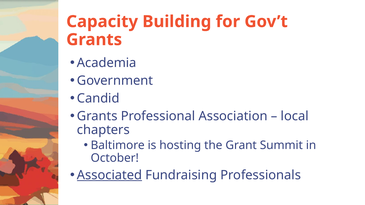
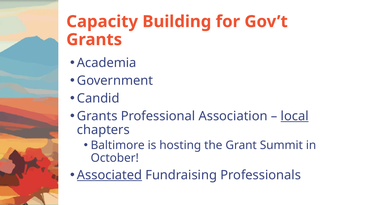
local underline: none -> present (295, 116)
